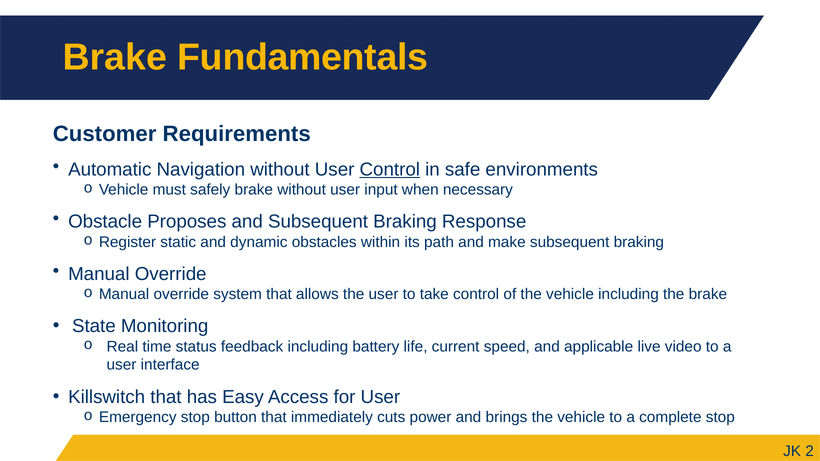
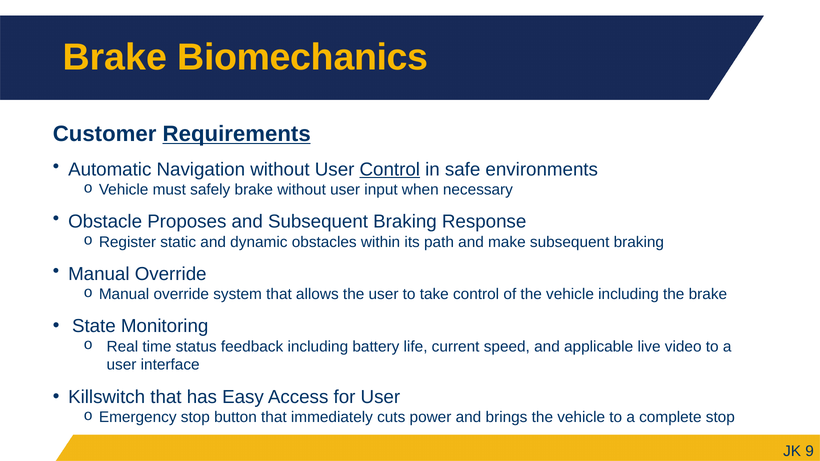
Fundamentals: Fundamentals -> Biomechanics (303, 57)
Requirements underline: none -> present (237, 134)
2: 2 -> 9 (810, 451)
